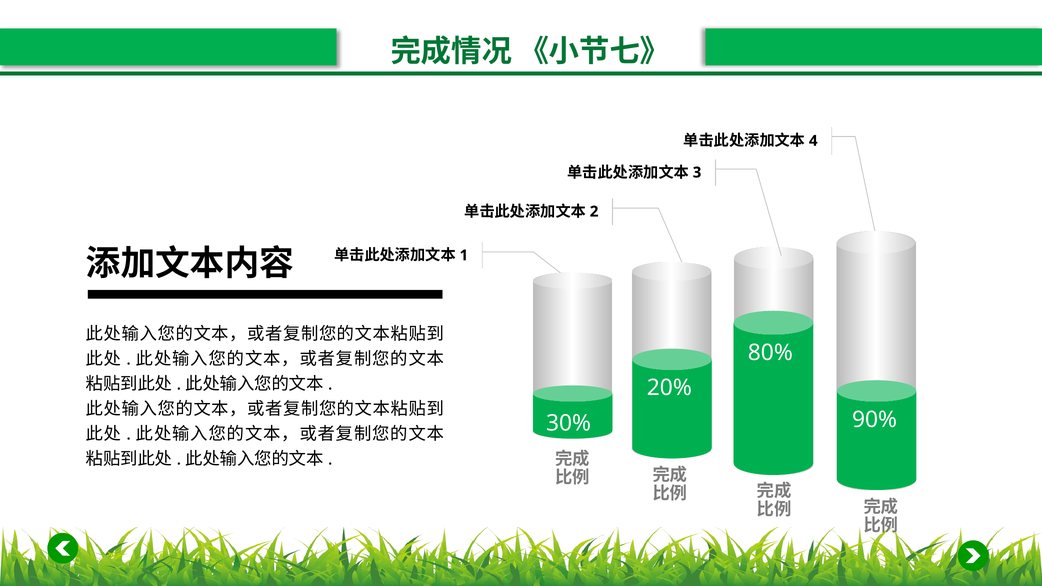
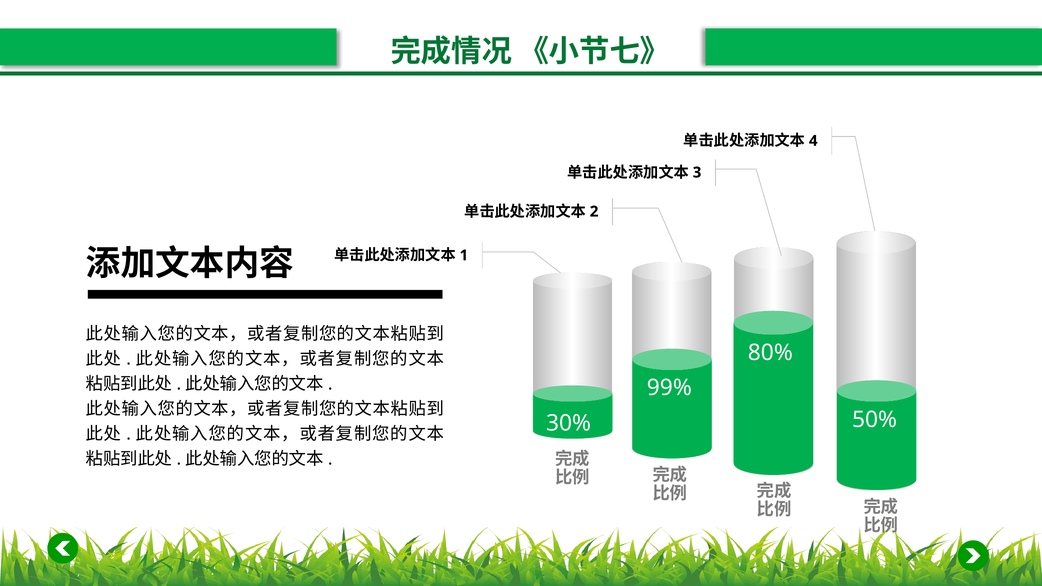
20%: 20% -> 99% (669, 387)
90%: 90% -> 50% (875, 419)
